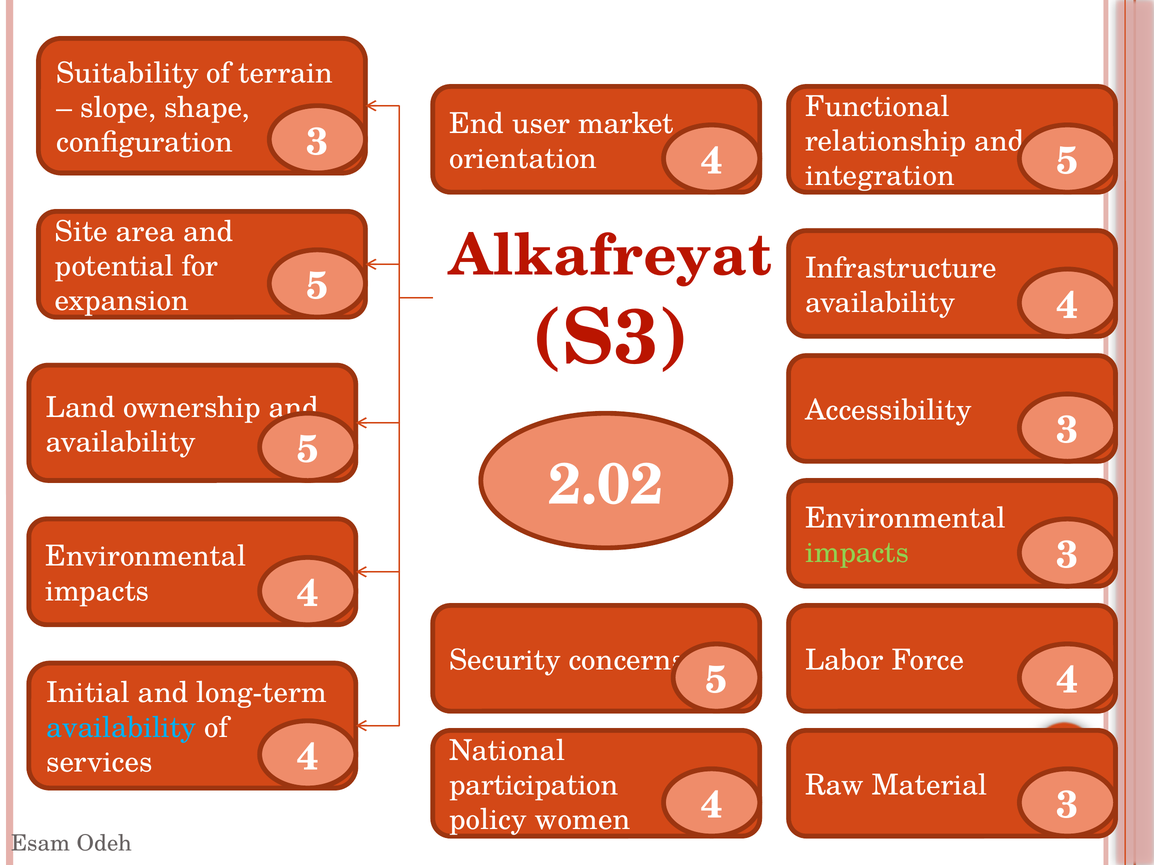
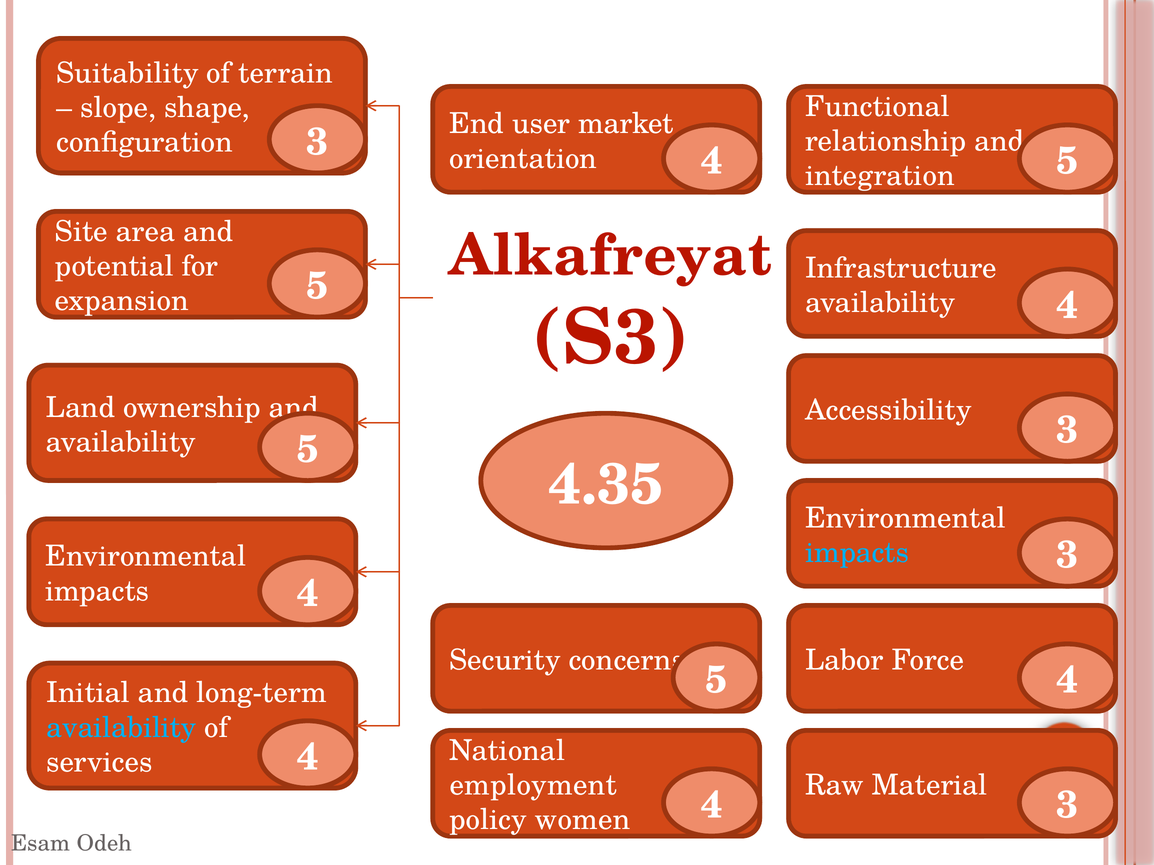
2.02: 2.02 -> 4.35 (606, 485)
impacts colour: light green -> light blue (857, 553)
participation: participation -> employment (533, 786)
